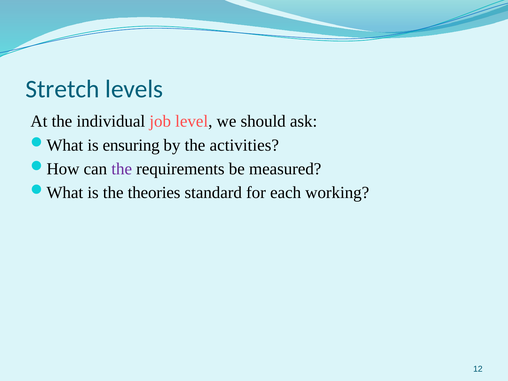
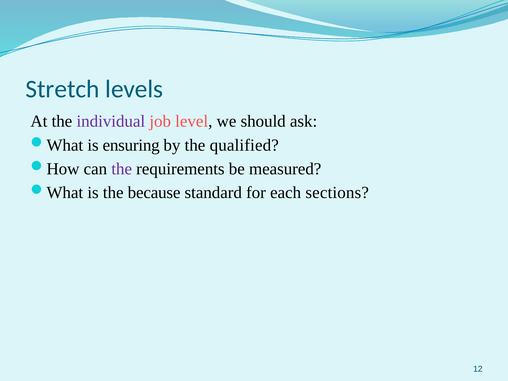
individual colour: black -> purple (111, 121)
activities: activities -> qualified (244, 145)
theories: theories -> because (154, 192)
working: working -> sections (337, 192)
